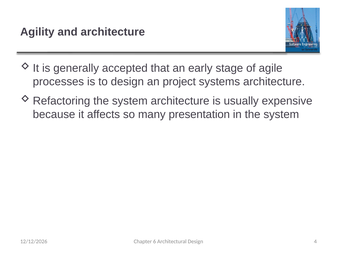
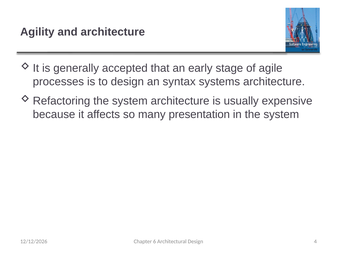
project: project -> syntax (179, 82)
